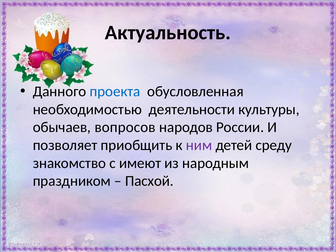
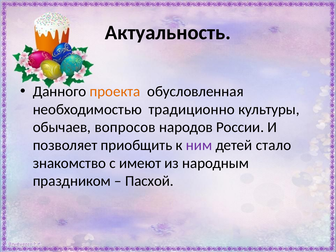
проекта colour: blue -> orange (115, 91)
деятельности: деятельности -> традиционно (192, 109)
среду: среду -> стало (274, 145)
